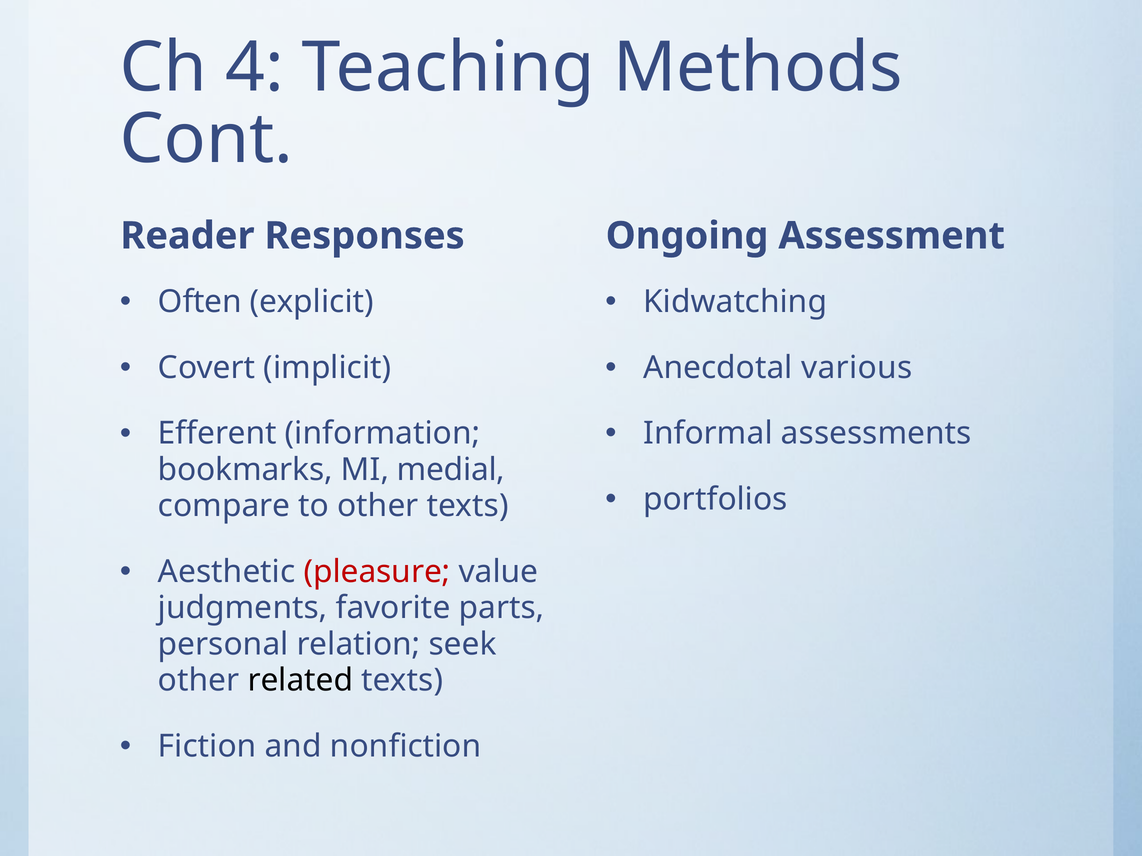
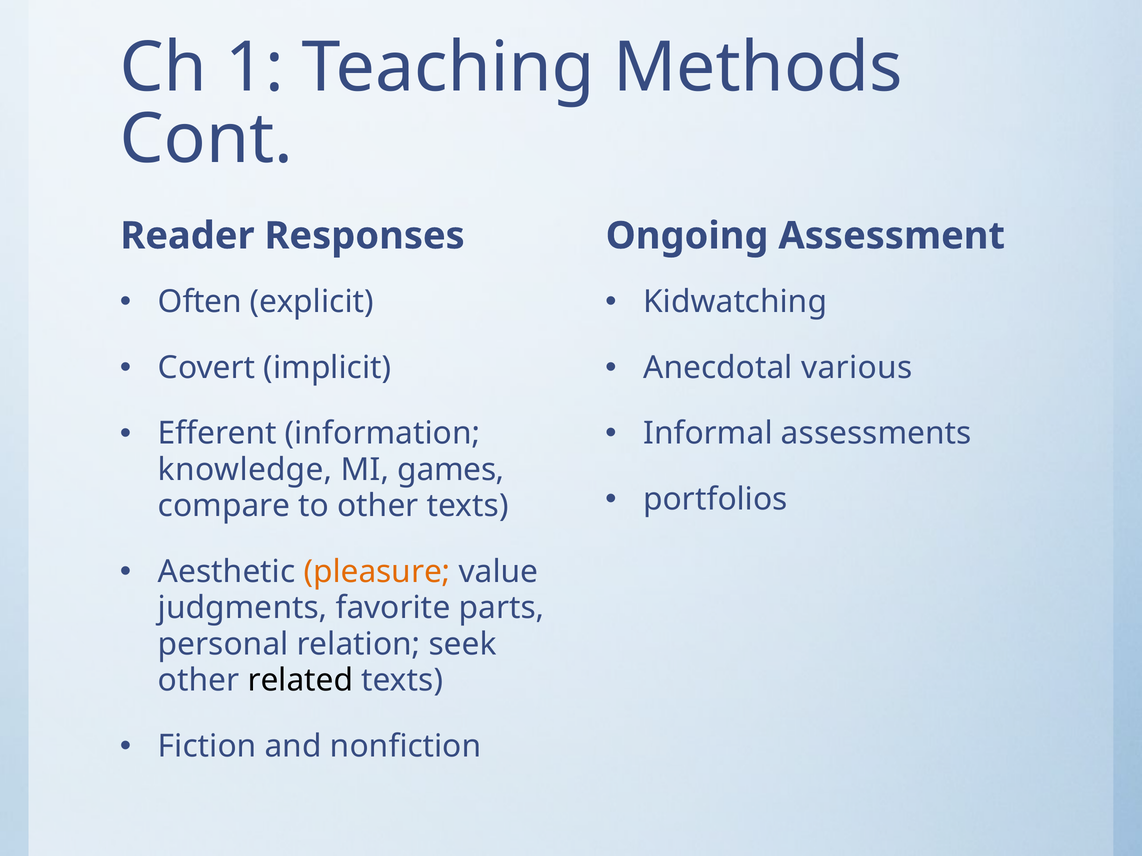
4: 4 -> 1 (255, 68)
bookmarks: bookmarks -> knowledge (245, 470)
medial: medial -> games (451, 470)
pleasure colour: red -> orange (377, 572)
